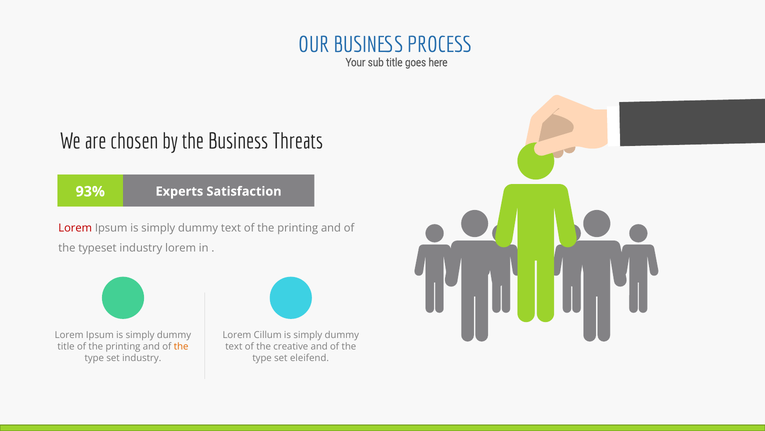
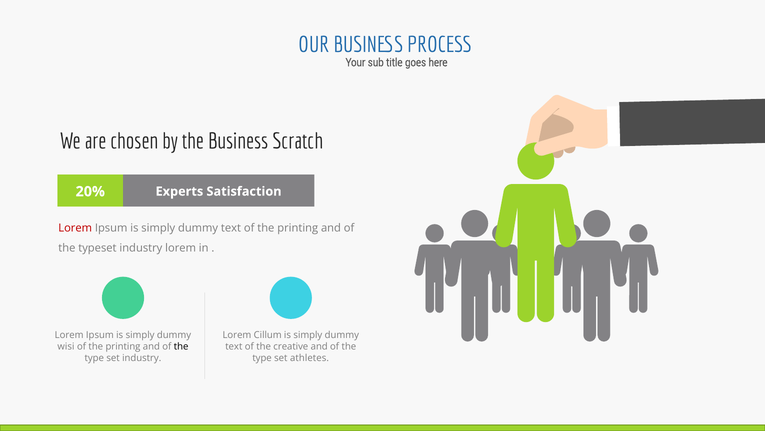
Threats: Threats -> Scratch (298, 141)
93%: 93% -> 20% (90, 191)
title: title -> wisi (66, 346)
the colour: orange -> black (181, 346)
eleifend: eleifend -> athletes (309, 358)
